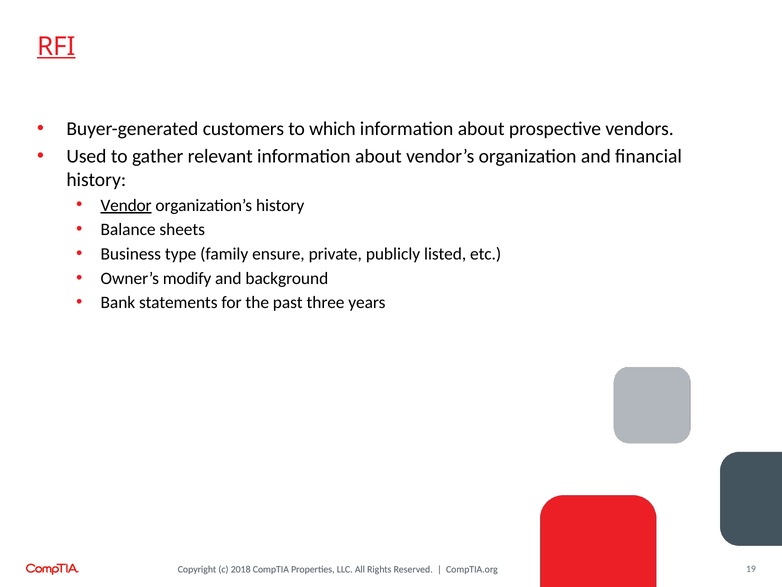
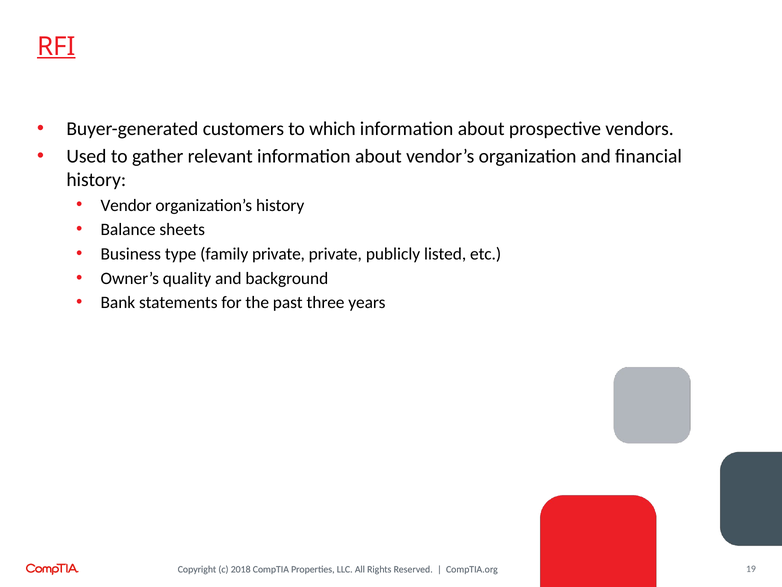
Vendor underline: present -> none (126, 205)
family ensure: ensure -> private (279, 254)
modify: modify -> quality (187, 278)
